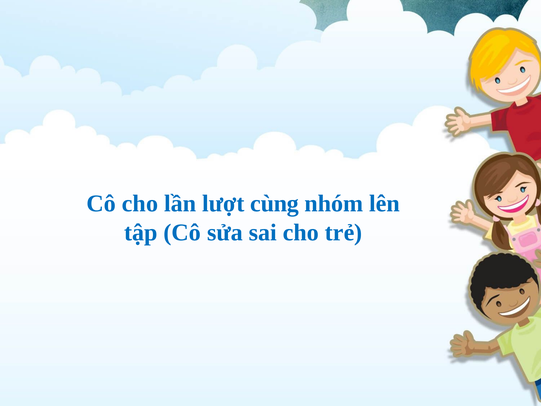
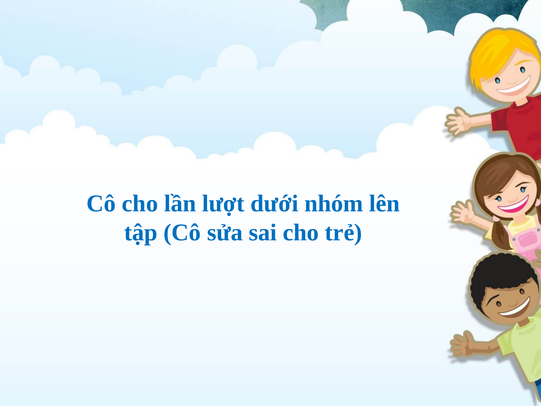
cùng: cùng -> dưới (274, 204)
